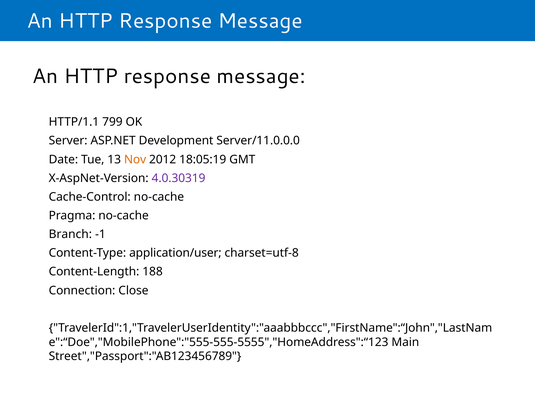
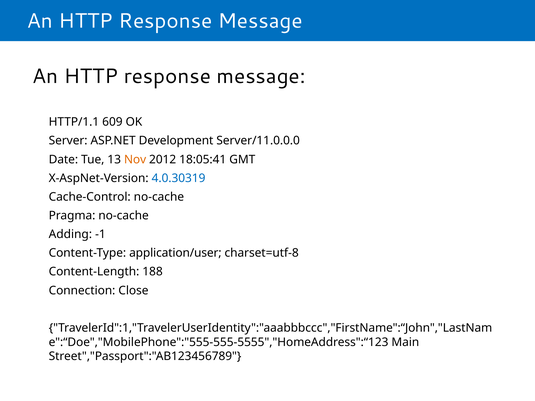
799: 799 -> 609 (112, 122)
18:05:19: 18:05:19 -> 18:05:41 (203, 160)
4.0.30319 colour: purple -> blue (179, 178)
Branch: Branch -> Adding (70, 234)
